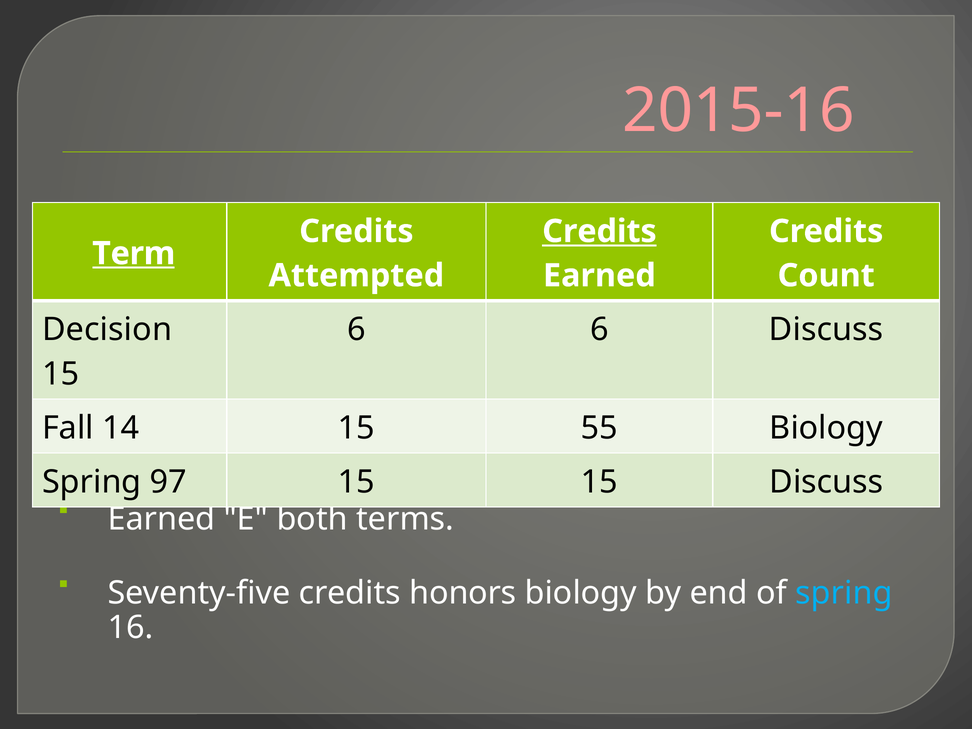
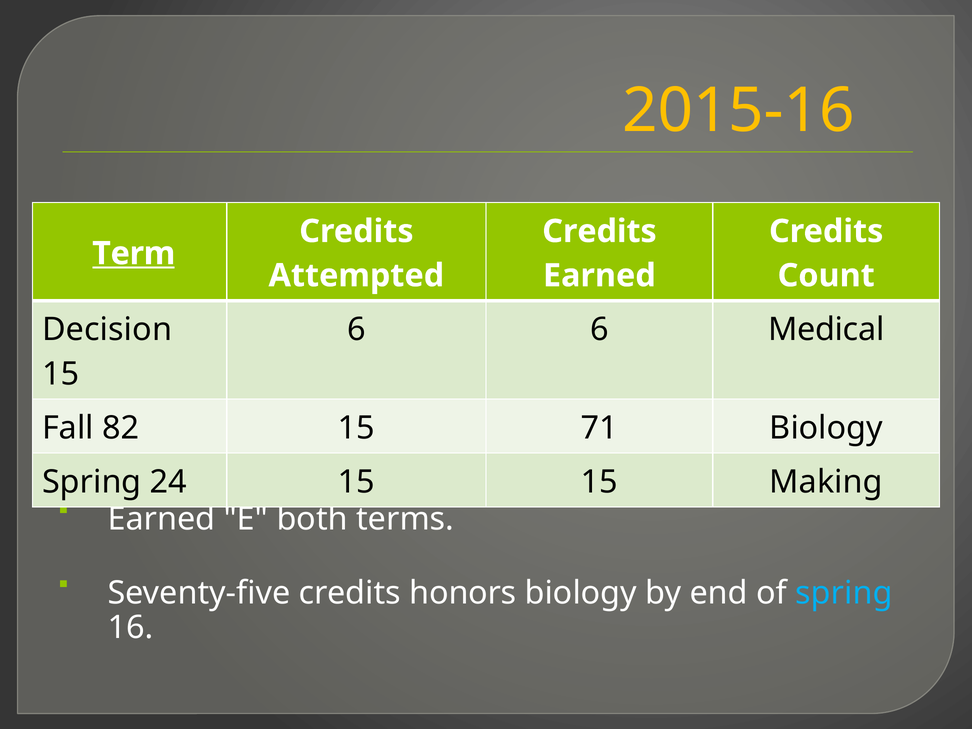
2015-16 colour: pink -> yellow (738, 111)
Credits underline: present -> none (599, 231)
6 Discuss: Discuss -> Medical (826, 330)
14: 14 -> 82 (121, 428)
55: 55 -> 71 (599, 428)
97: 97 -> 24 (168, 482)
15 Discuss: Discuss -> Making (826, 482)
